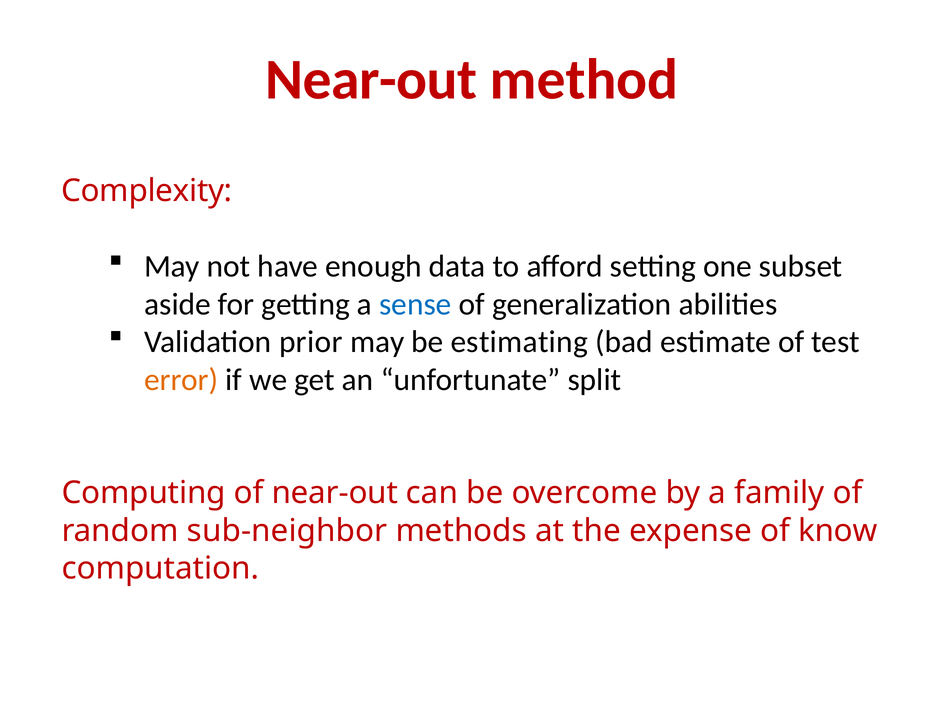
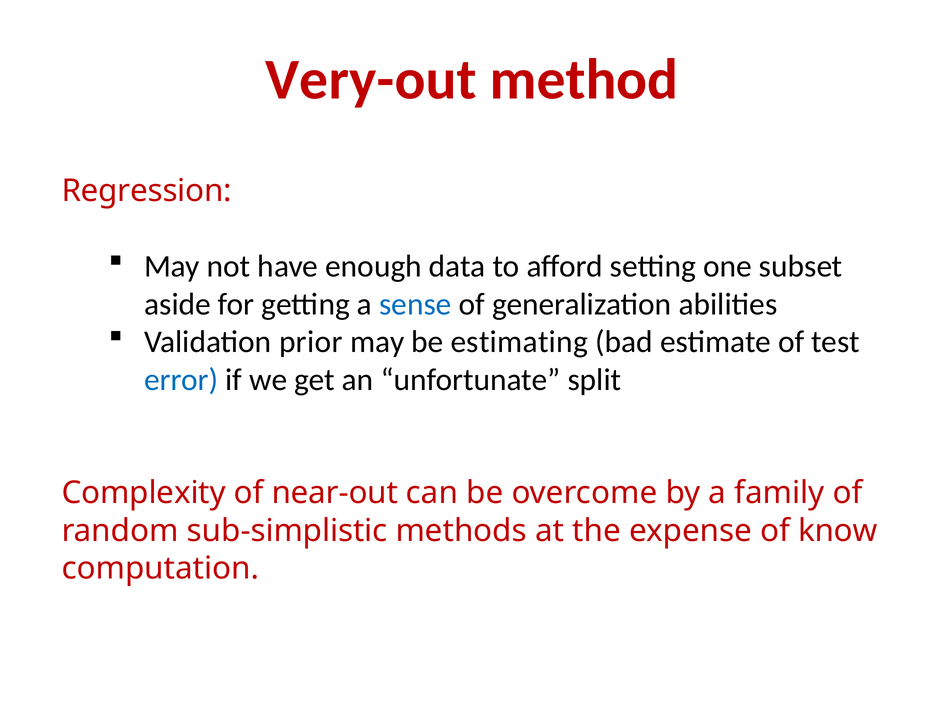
Near-out: Near-out -> Very-out (371, 80)
Complexity: Complexity -> Regression (147, 191)
error colour: orange -> blue (181, 380)
Computing: Computing -> Complexity (144, 493)
sub-neighbor: sub-neighbor -> sub-simplistic (287, 531)
